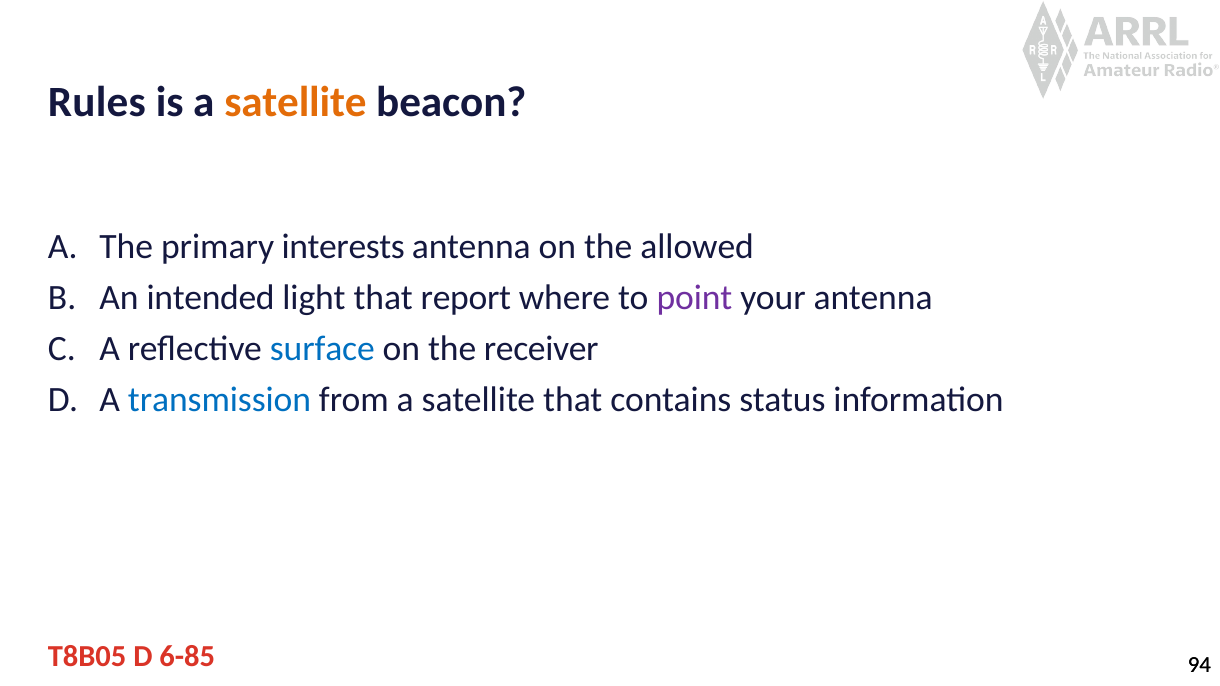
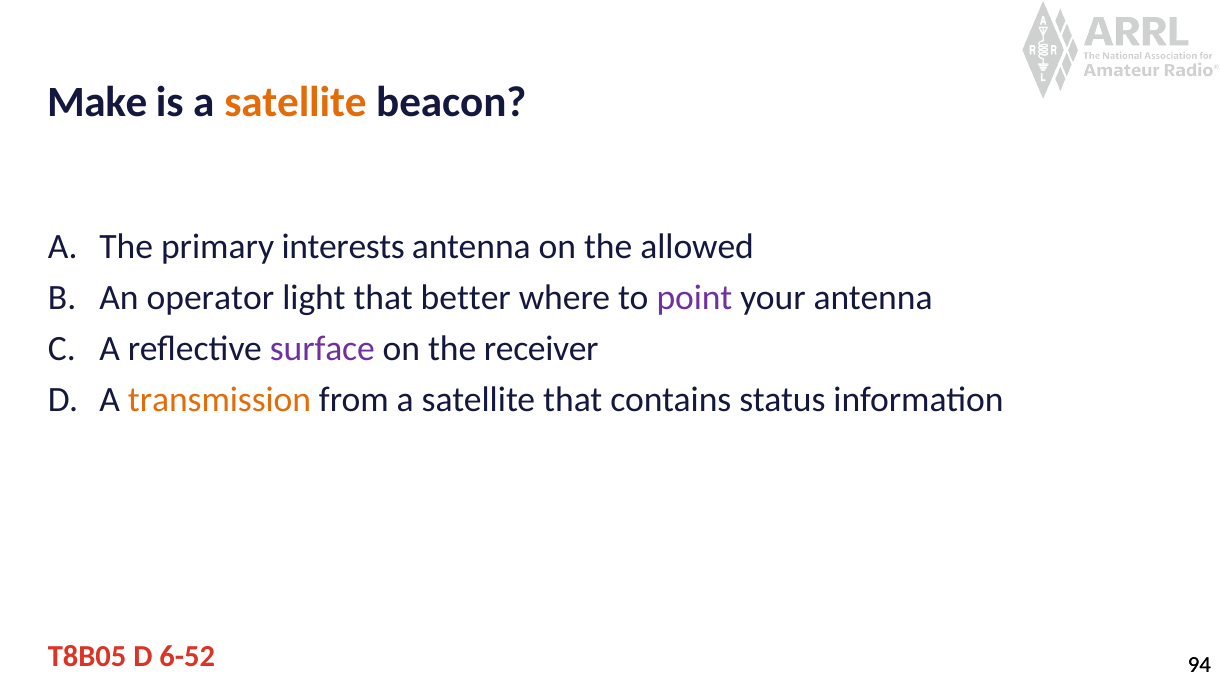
Rules: Rules -> Make (97, 103)
intended: intended -> operator (210, 297)
report: report -> better (466, 297)
surface colour: blue -> purple (322, 349)
transmission colour: blue -> orange (220, 400)
6-85: 6-85 -> 6-52 (187, 657)
